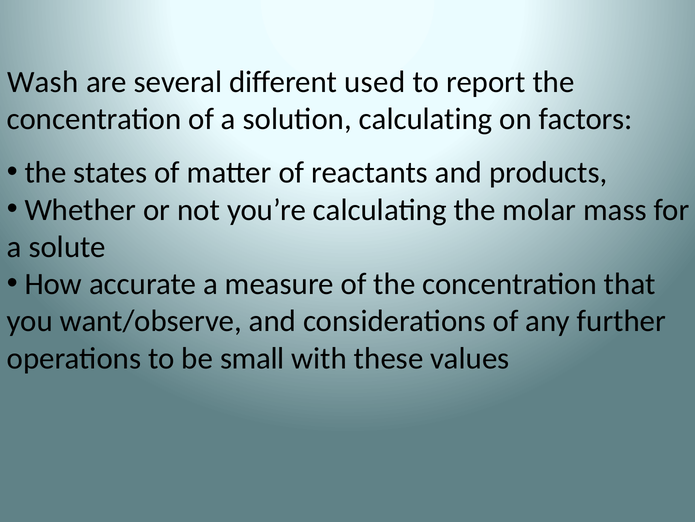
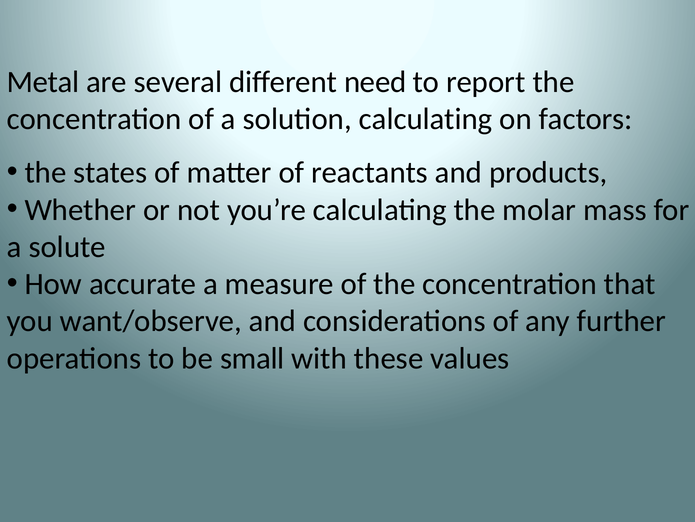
Wash: Wash -> Metal (43, 82)
used: used -> need (375, 82)
